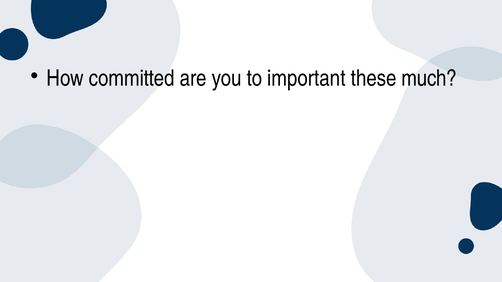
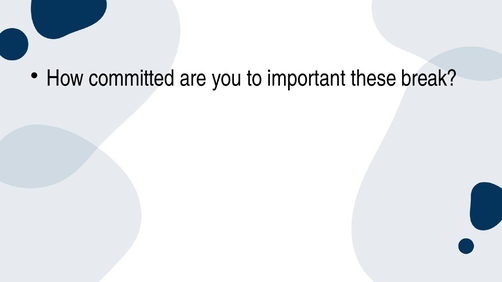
much: much -> break (429, 78)
